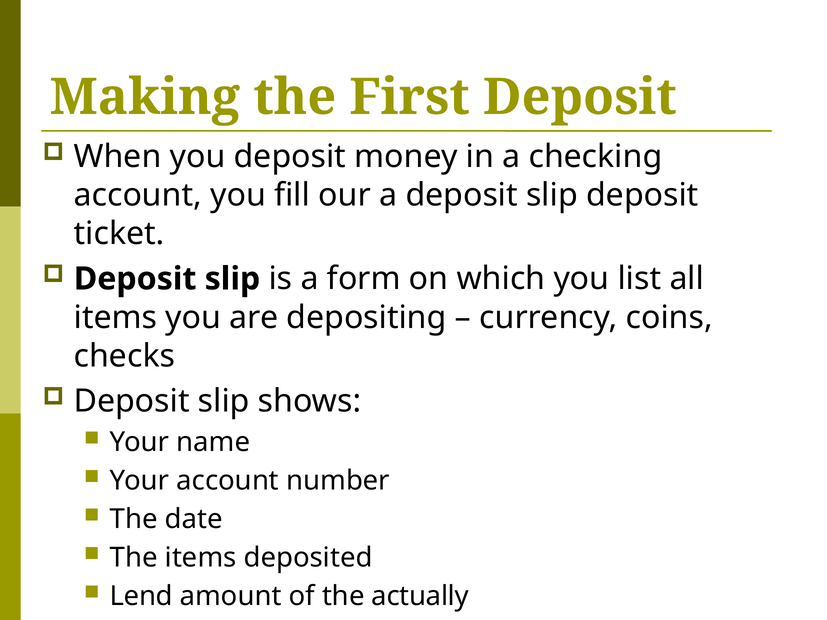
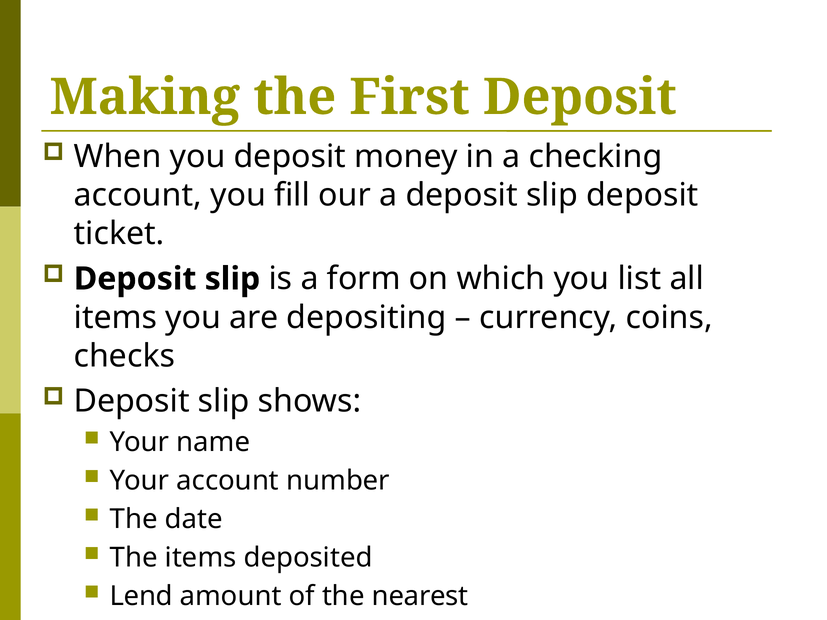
actually: actually -> nearest (420, 597)
